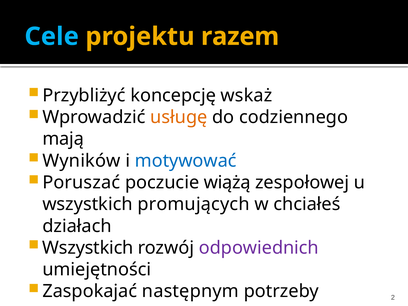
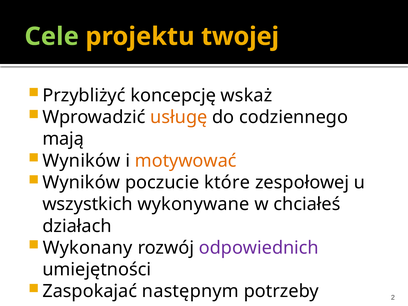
Cele colour: light blue -> light green (52, 36)
razem: razem -> twojej (240, 36)
motywować colour: blue -> orange (186, 161)
Poruszać: Poruszać -> Wyników (81, 182)
wiążą: wiążą -> które (227, 182)
promujących: promujących -> wykonywane (193, 204)
Wszystkich: Wszystkich -> Wykonany (88, 248)
